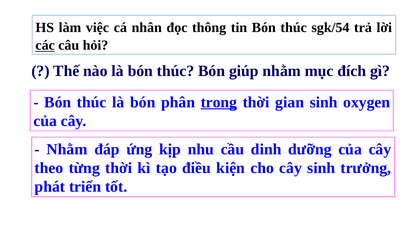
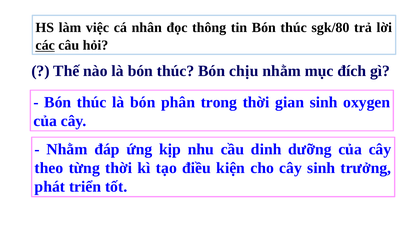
sgk/54: sgk/54 -> sgk/80 (330, 28)
giúp: giúp -> chịu (244, 71)
trong underline: present -> none (219, 102)
